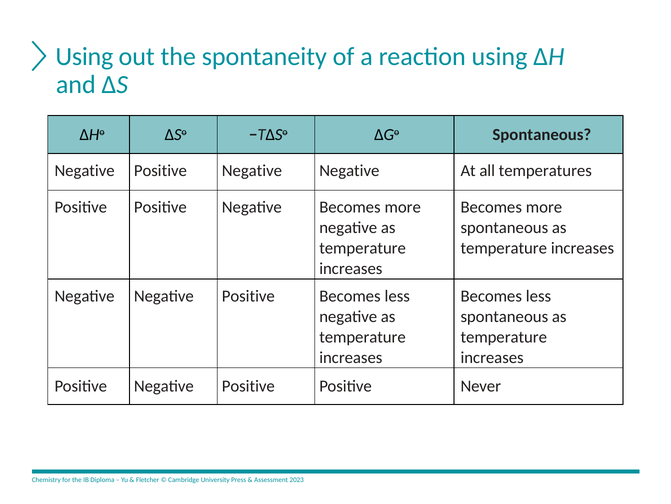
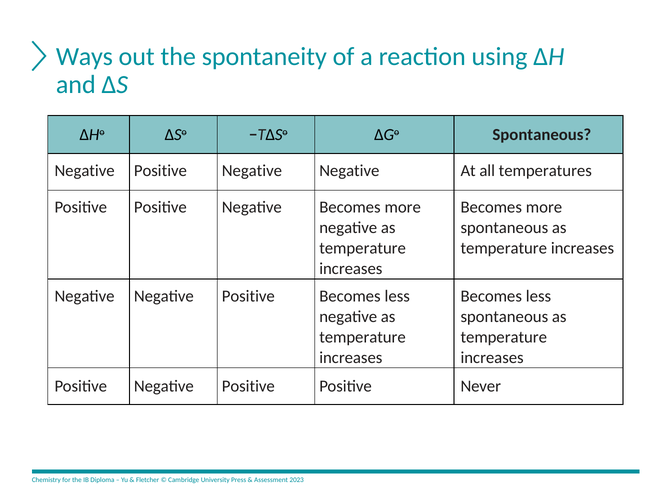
Using: Using -> Ways (84, 57)
